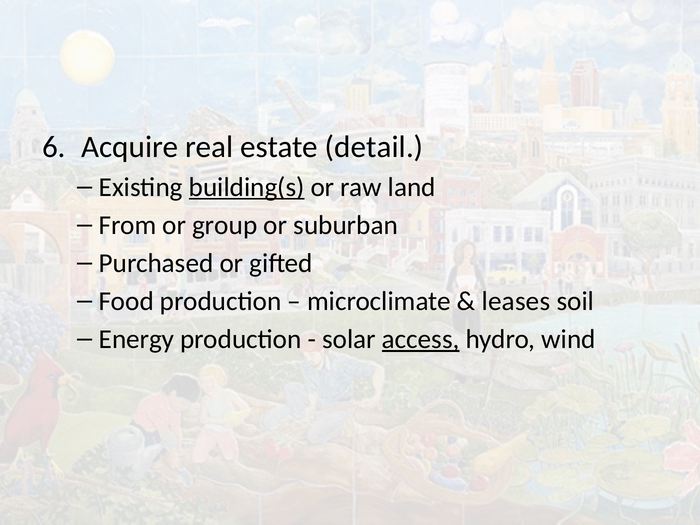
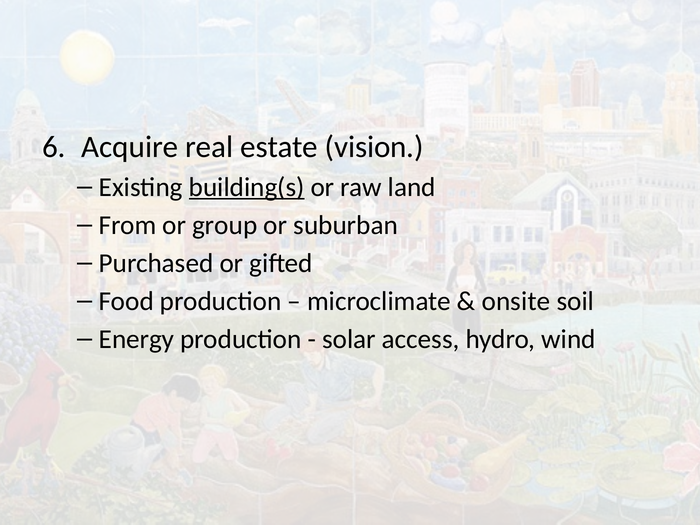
detail: detail -> vision (374, 147)
leases: leases -> onsite (516, 301)
access underline: present -> none (421, 339)
